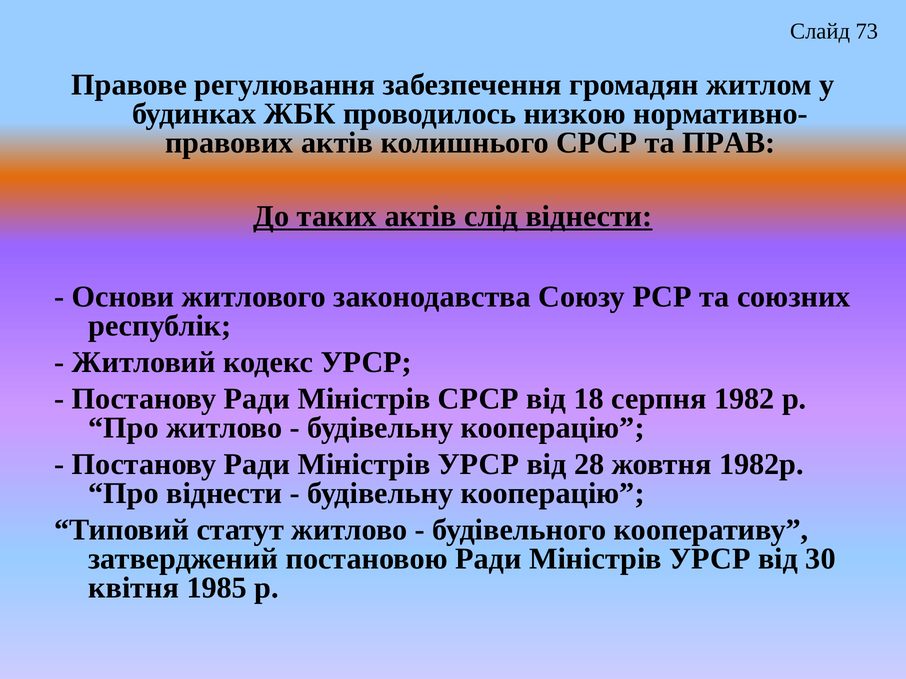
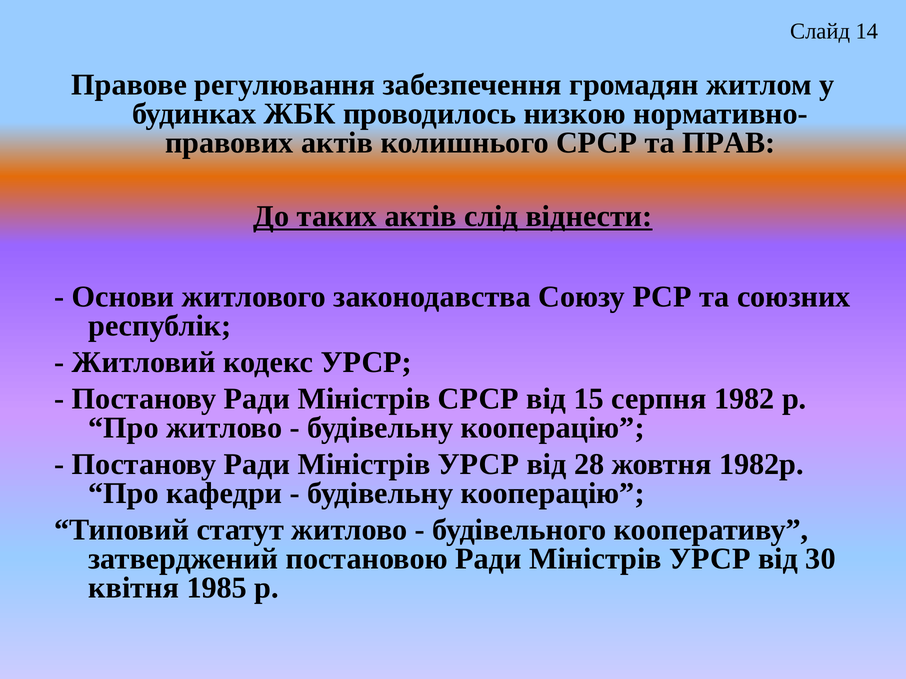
73: 73 -> 14 (867, 31)
18: 18 -> 15 (589, 399)
Про віднести: віднести -> кафедри (224, 494)
